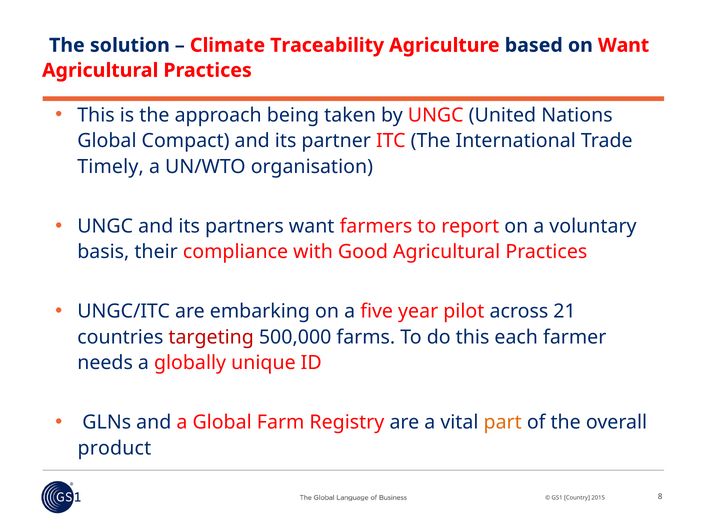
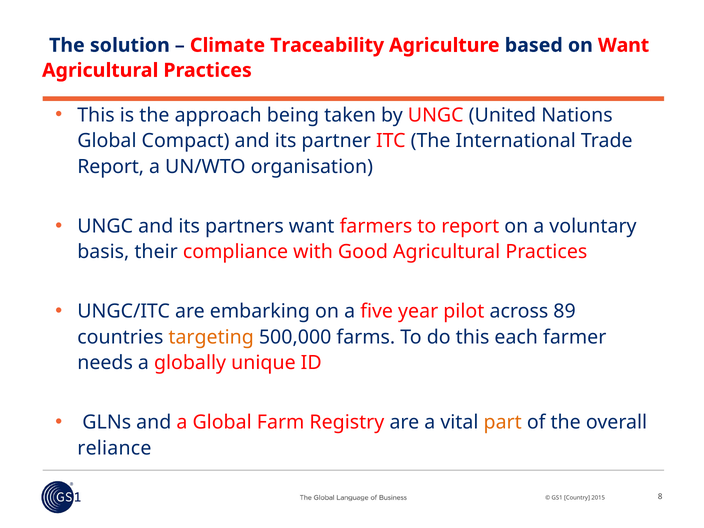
Timely: Timely -> Report (111, 167)
21: 21 -> 89 (565, 311)
targeting colour: red -> orange (211, 337)
product: product -> reliance (114, 448)
